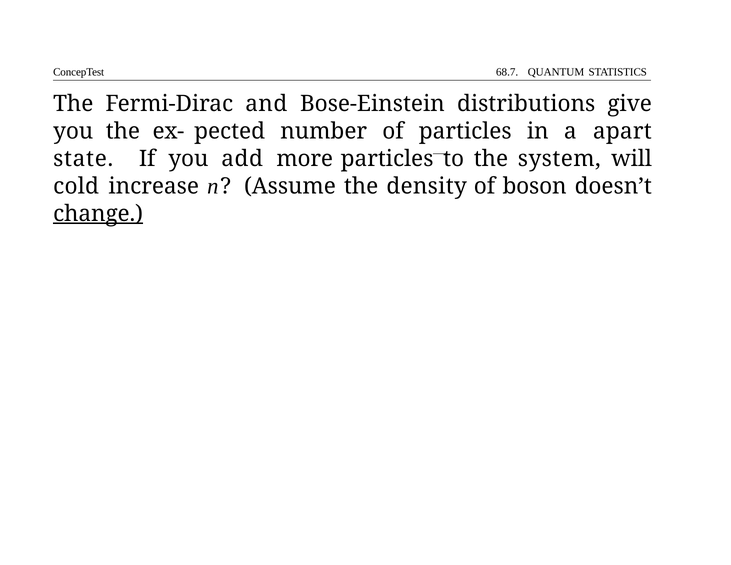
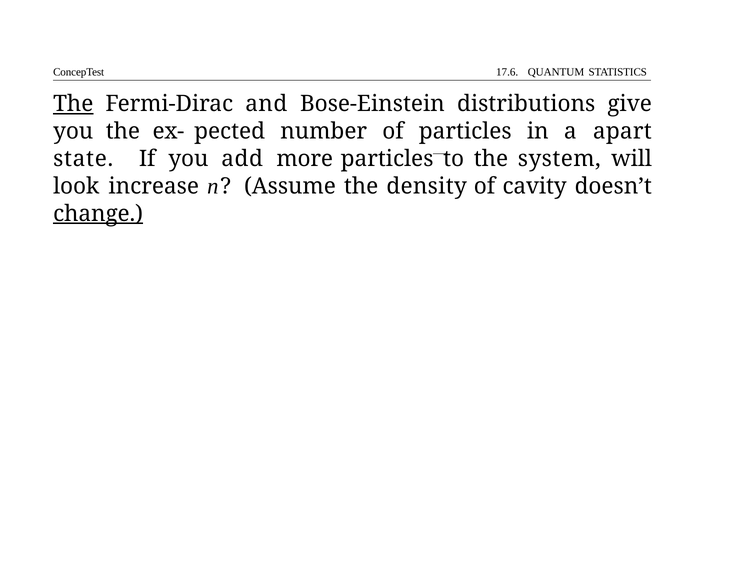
68.7: 68.7 -> 17.6 (507, 72)
The underline: none -> present (73, 104)
cold: cold -> look (76, 186)
boson: boson -> cavity (535, 186)
